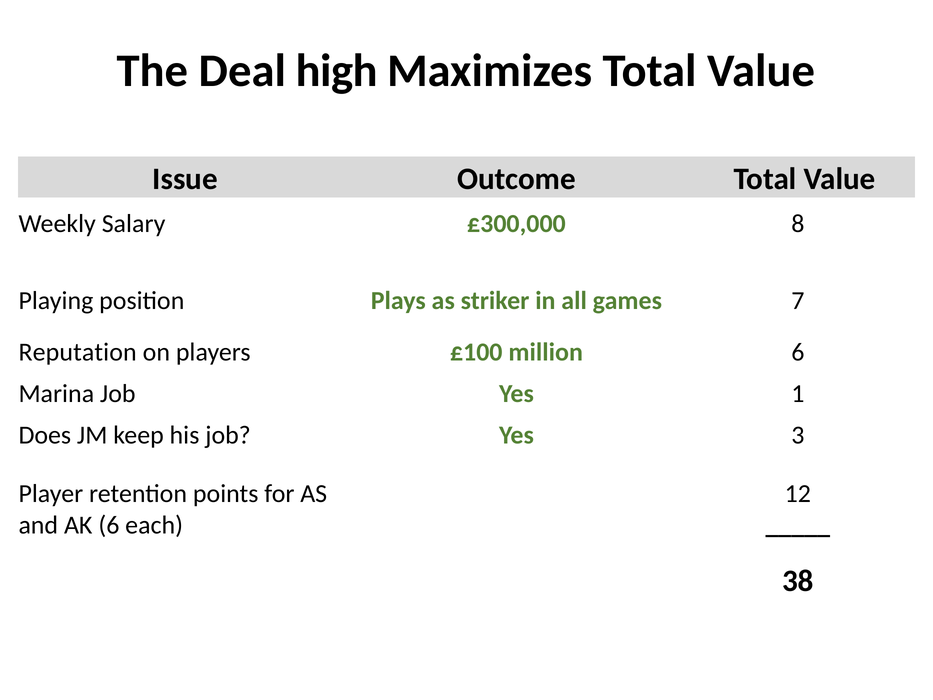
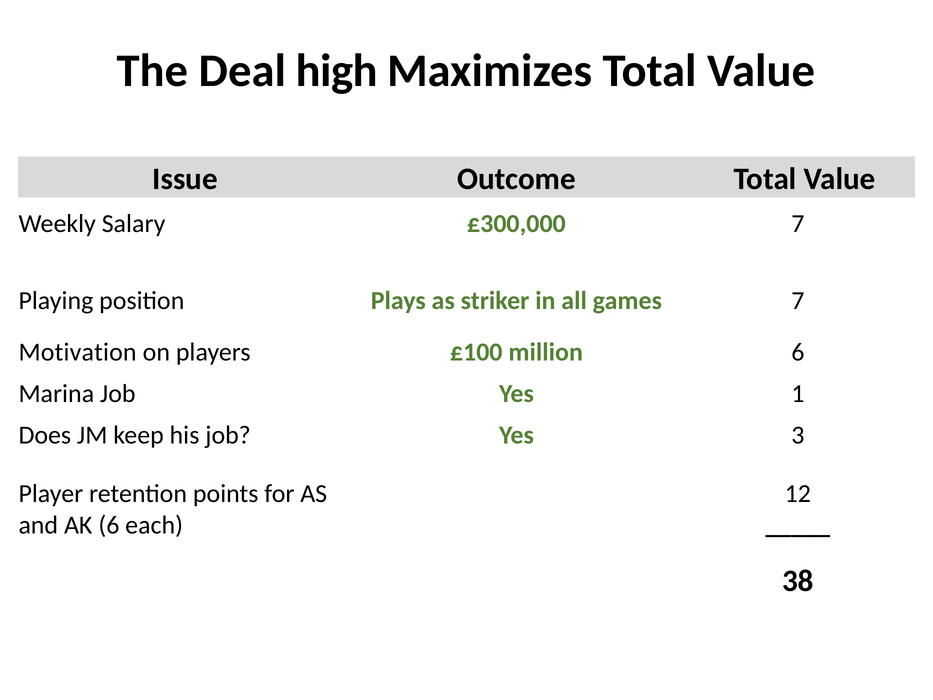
£300,000 8: 8 -> 7 (798, 224)
Reputation: Reputation -> Motivation (78, 352)
